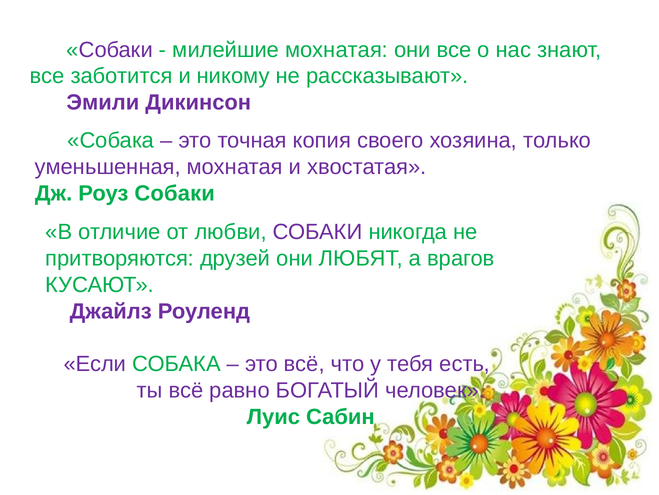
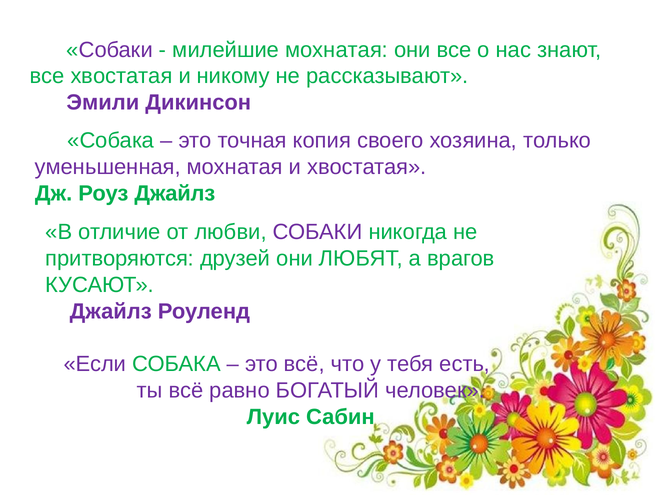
все заботится: заботится -> хвостатая (121, 76)
Роуз Собаки: Собаки -> Джайлз (175, 193)
